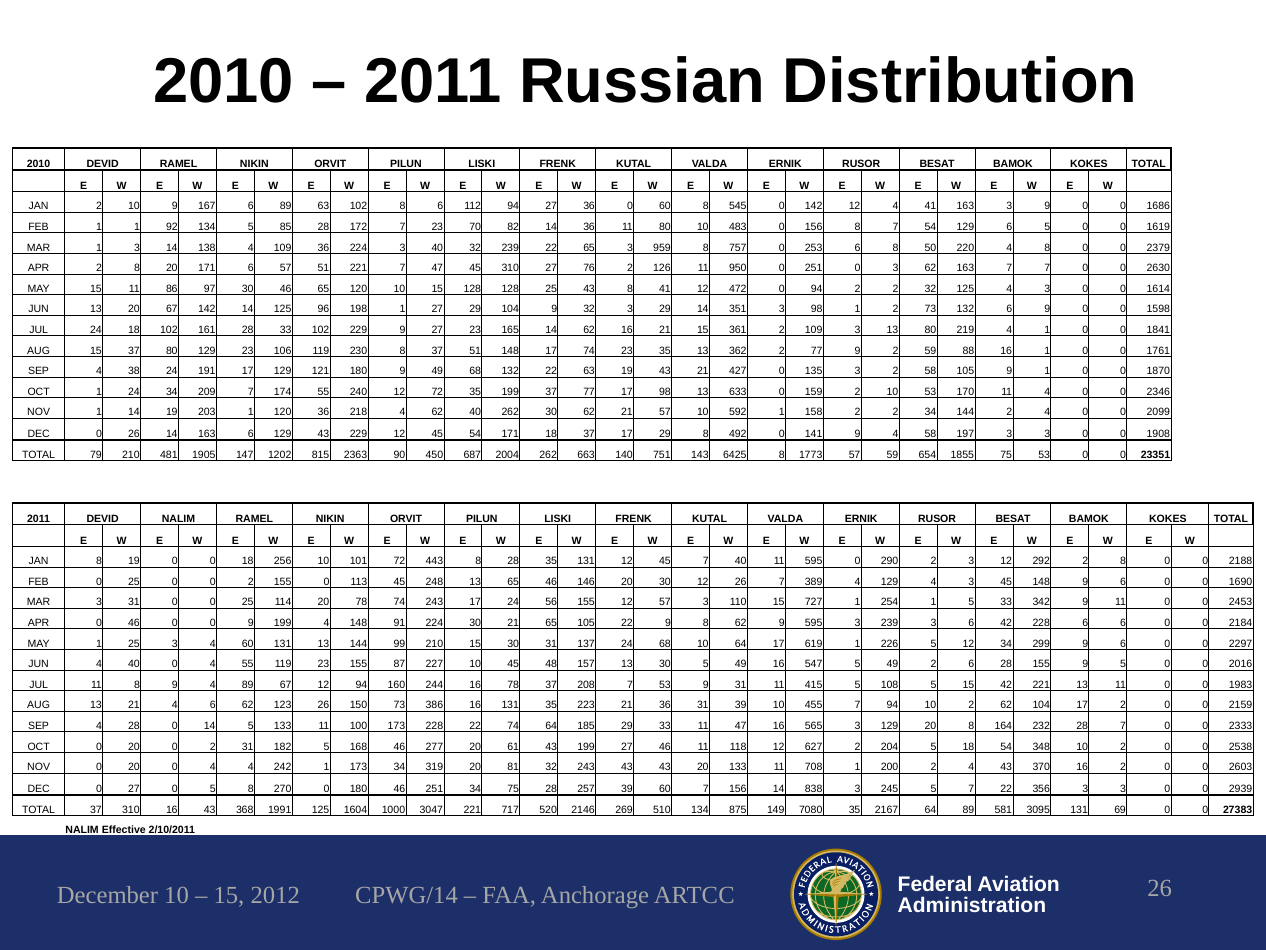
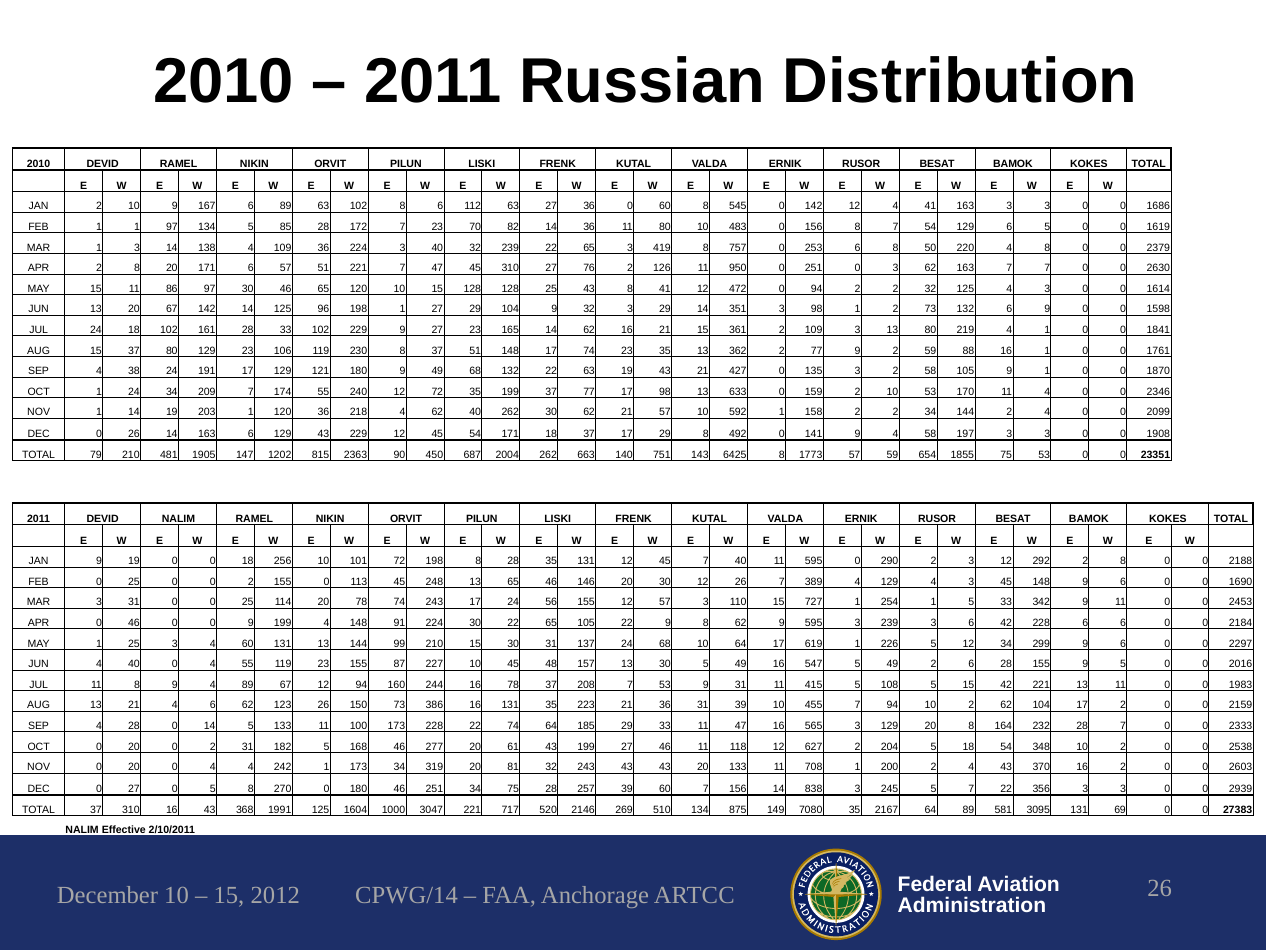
112 94: 94 -> 63 (513, 206)
163 3 9: 9 -> 3 (1047, 206)
1 92: 92 -> 97 (172, 227)
959: 959 -> 419 (662, 247)
JAN 8: 8 -> 9 (99, 561)
72 443: 443 -> 198 (434, 561)
30 21: 21 -> 22 (513, 623)
